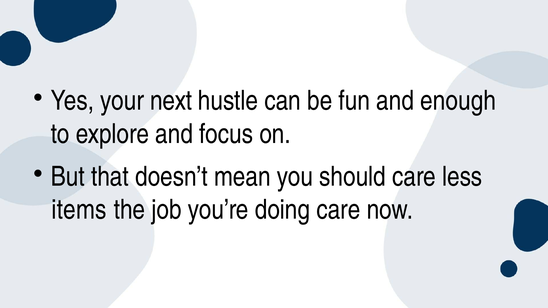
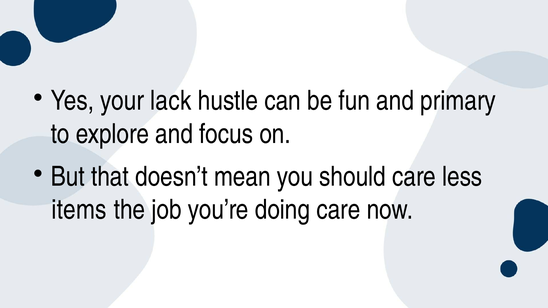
next: next -> lack (171, 101)
enough: enough -> primary (458, 101)
